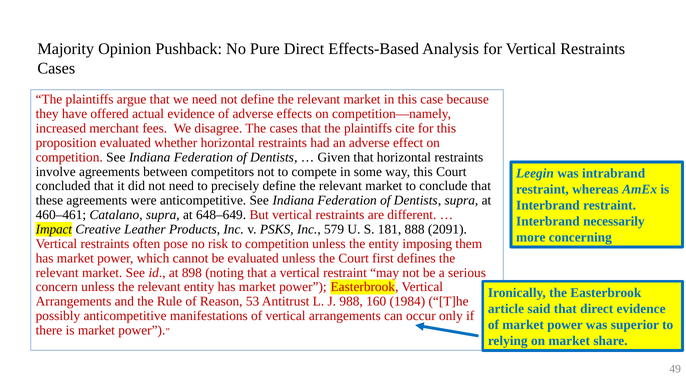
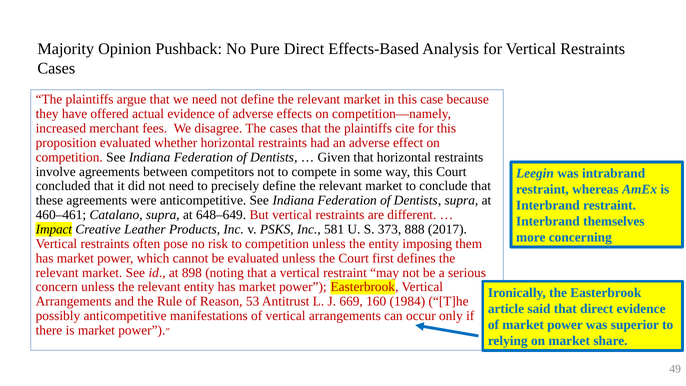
necessarily: necessarily -> themselves (614, 221)
579: 579 -> 581 (334, 229)
181: 181 -> 373 (390, 229)
2091: 2091 -> 2017 (447, 229)
988: 988 -> 669 (351, 301)
